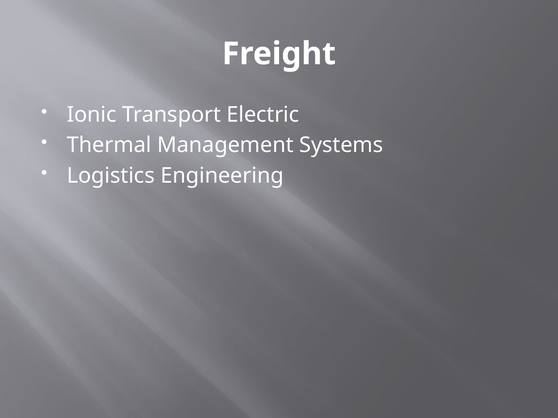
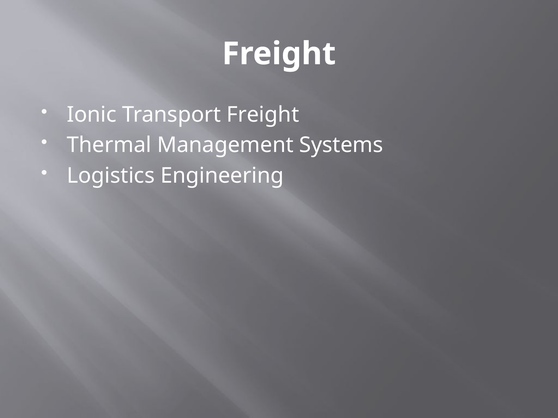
Transport Electric: Electric -> Freight (263, 115)
